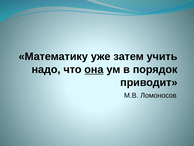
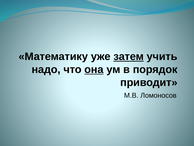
затем underline: none -> present (129, 56)
